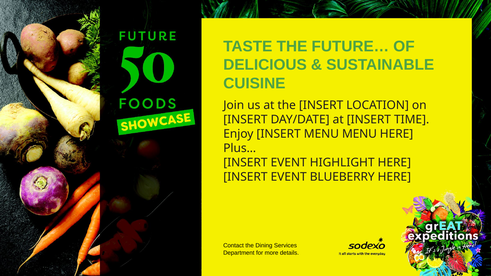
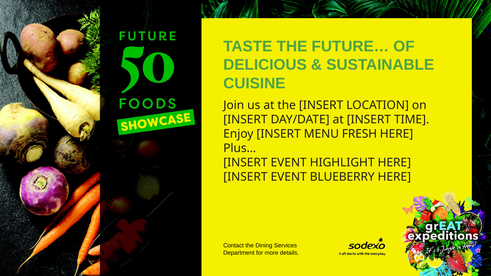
MENU MENU: MENU -> FRESH (359, 134)
